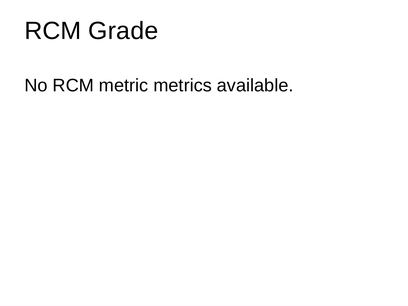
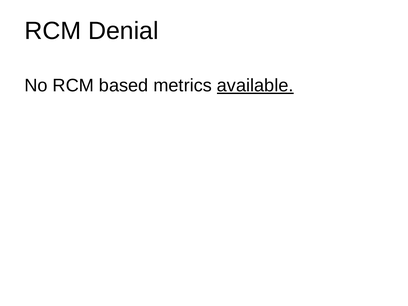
Grade: Grade -> Denial (123, 31)
metric: metric -> based (124, 86)
available underline: none -> present (255, 86)
